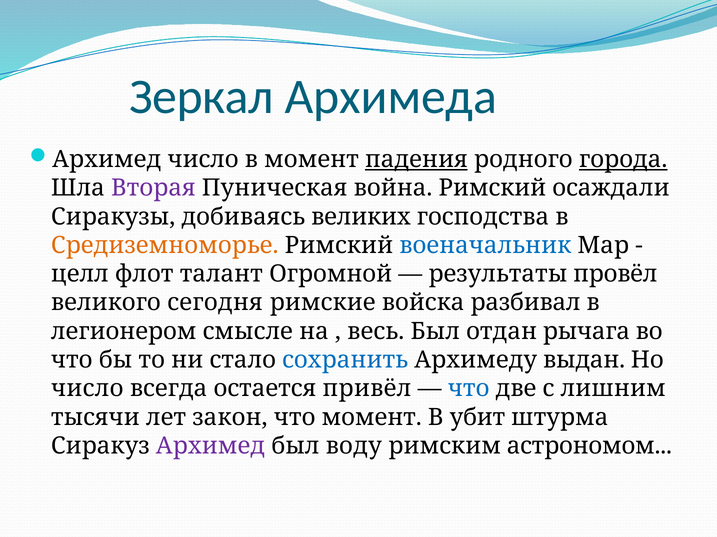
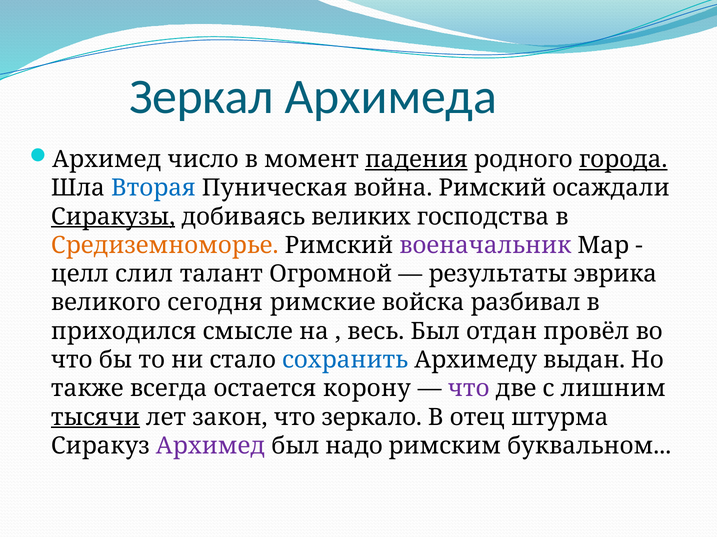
Вторая colour: purple -> blue (153, 188)
Сиракузы underline: none -> present (113, 217)
военачальник colour: blue -> purple (485, 246)
флот: флот -> слил (144, 274)
провёл: провёл -> эврика (615, 274)
легионером: легионером -> приходился (124, 332)
рычага: рычага -> провёл (586, 332)
число: число -> также (87, 389)
привёл: привёл -> корону (367, 389)
что colour: blue -> purple (469, 389)
тысячи underline: none -> present (95, 418)
что момент: момент -> зеркало (372, 418)
убит: убит -> отец (477, 418)
воду: воду -> надо (354, 446)
астрономом: астрономом -> буквальном (589, 446)
